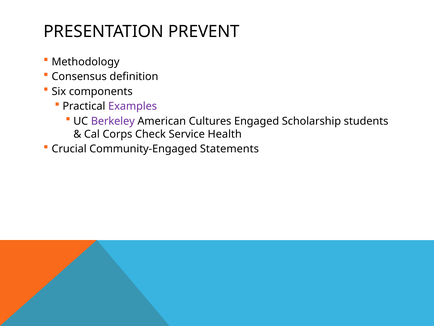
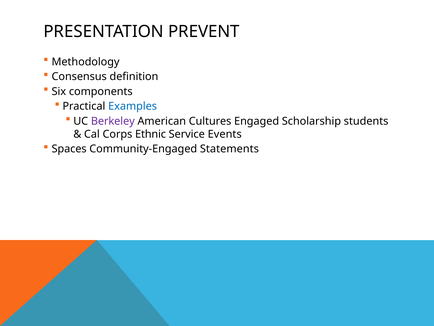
Examples colour: purple -> blue (133, 106)
Check: Check -> Ethnic (151, 134)
Health: Health -> Events (225, 134)
Crucial: Crucial -> Spaces (69, 149)
